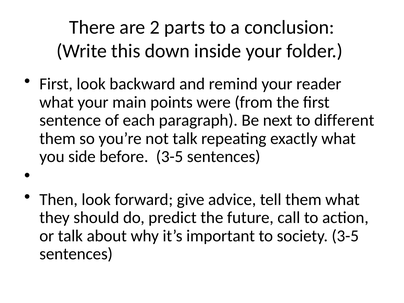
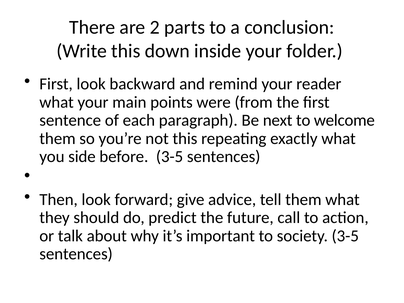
different: different -> welcome (344, 120)
not talk: talk -> this (185, 139)
